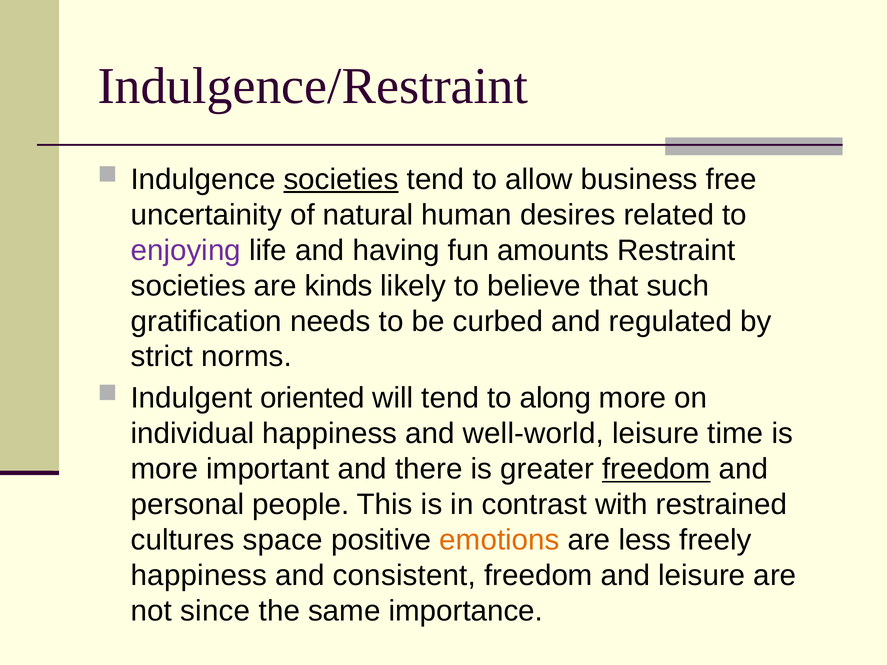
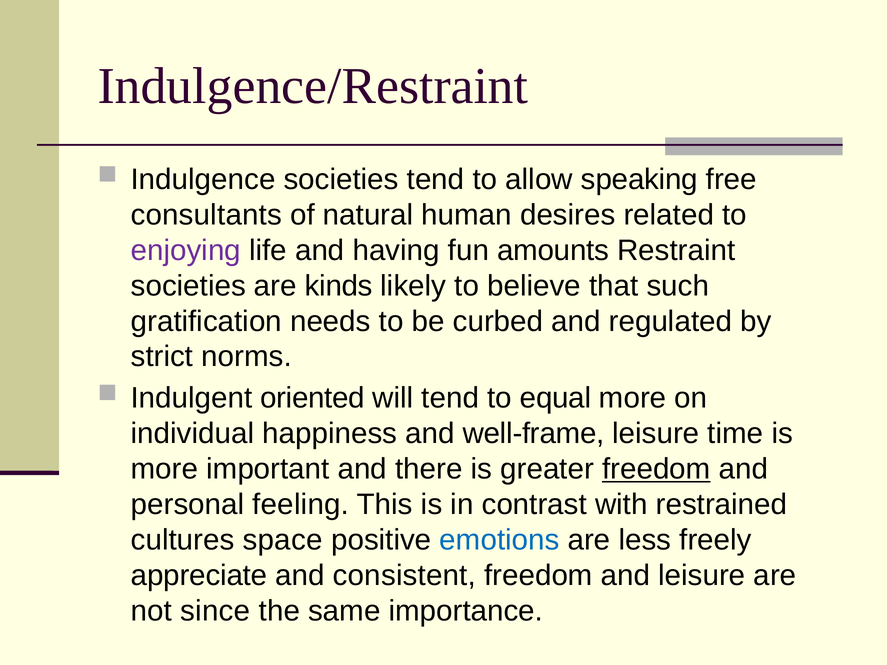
societies underline: present -> none (341, 179)
business: business -> speaking (639, 179)
uncertainity: uncertainity -> consultants (206, 215)
along: along -> equal (556, 398)
well-world: well-world -> well-frame (534, 434)
people: people -> feeling (301, 505)
emotions colour: orange -> blue (499, 540)
happiness: happiness -> appreciate (199, 576)
